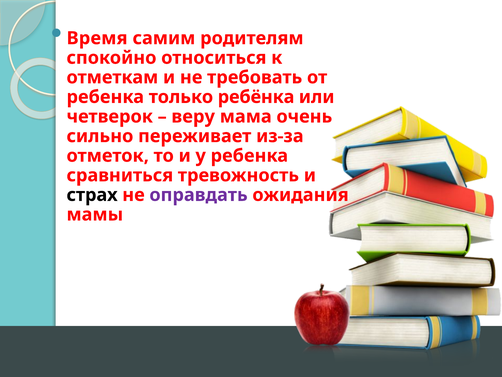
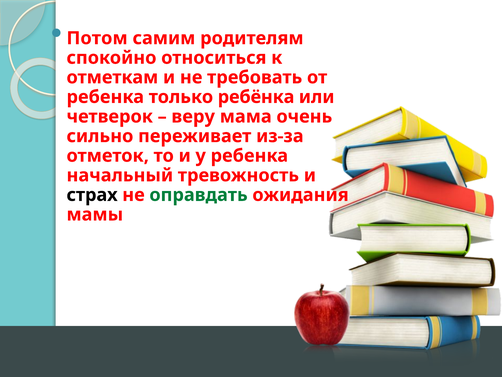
Время: Время -> Потом (97, 38)
сравниться: сравниться -> начальный (120, 175)
оправдать colour: purple -> green (199, 195)
